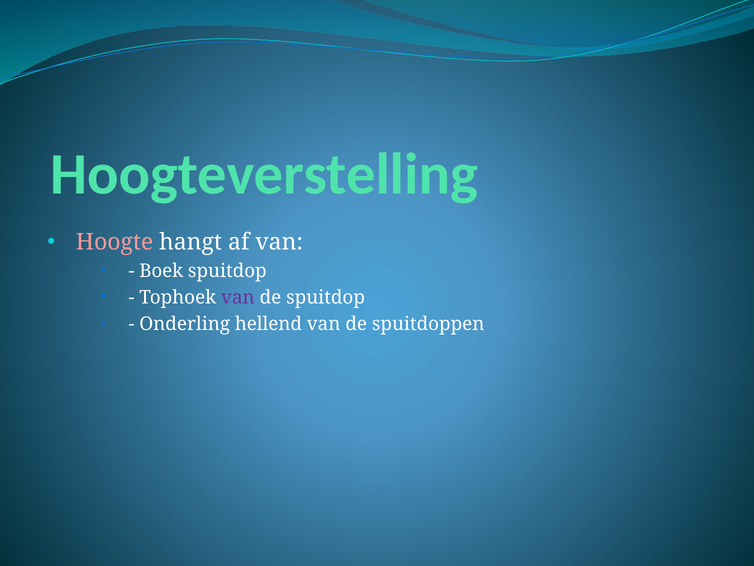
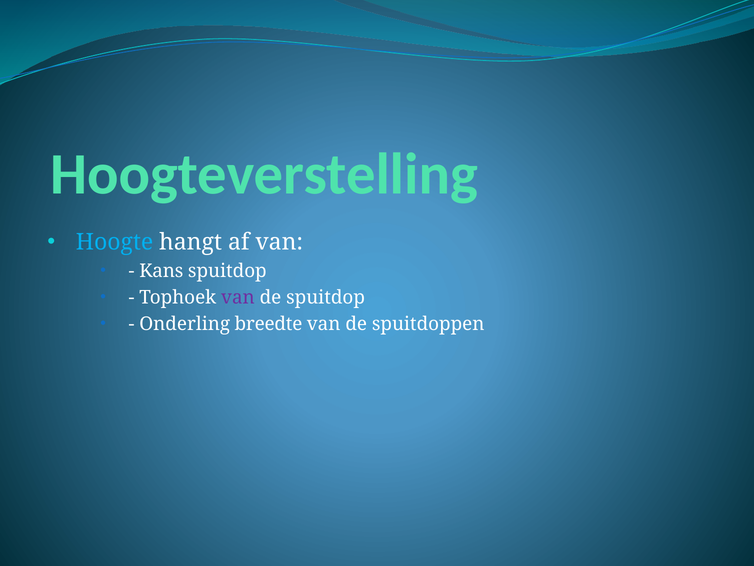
Hoogte colour: pink -> light blue (115, 242)
Boek: Boek -> Kans (161, 271)
hellend: hellend -> breedte (268, 324)
